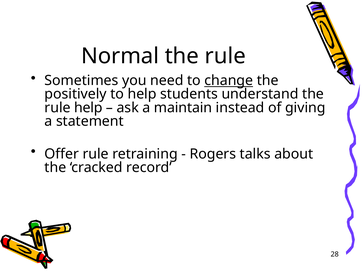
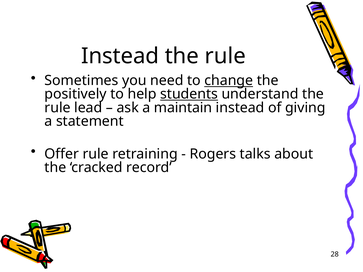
Normal: Normal -> Instead (120, 56)
students underline: none -> present (189, 94)
rule help: help -> lead (88, 108)
